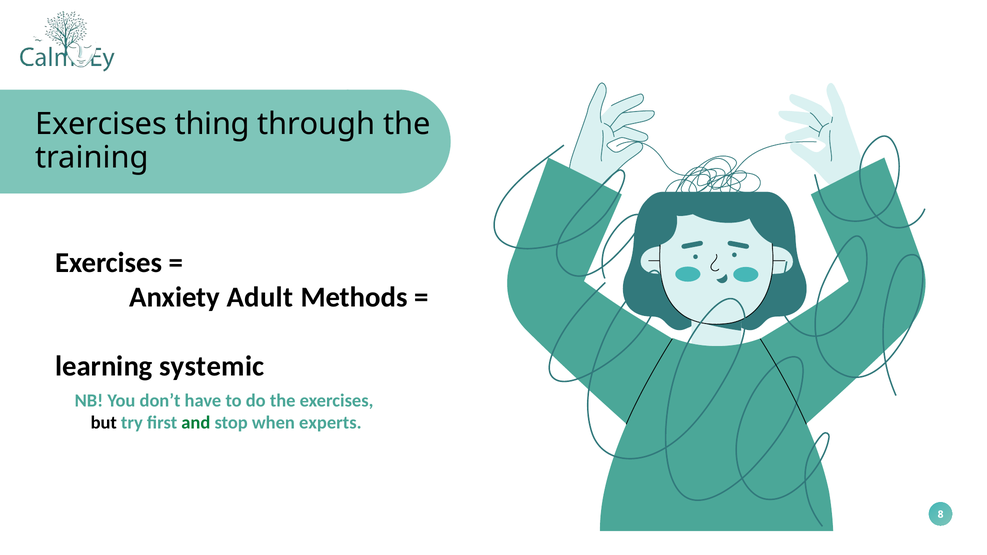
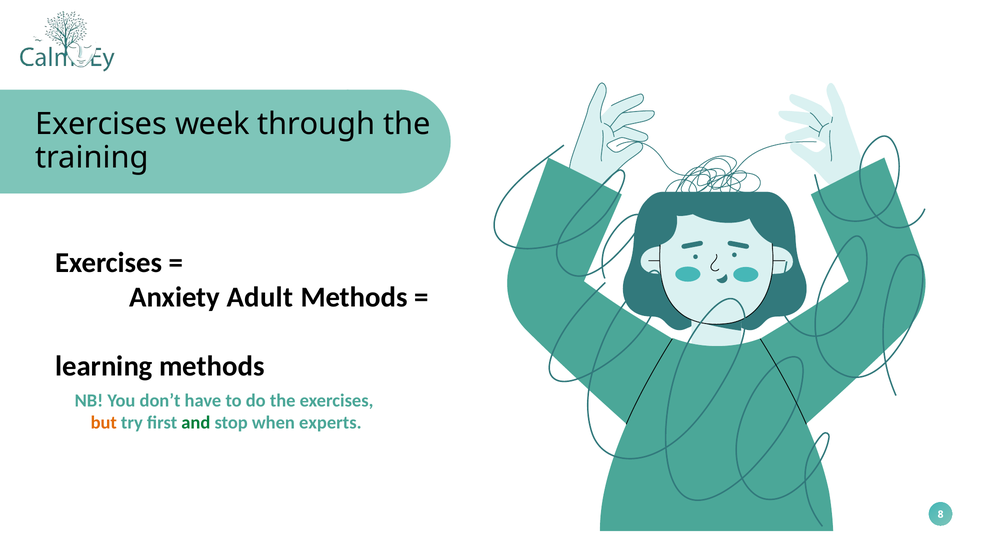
thing: thing -> week (212, 124)
learning systemic: systemic -> methods (212, 367)
but colour: black -> orange (104, 423)
